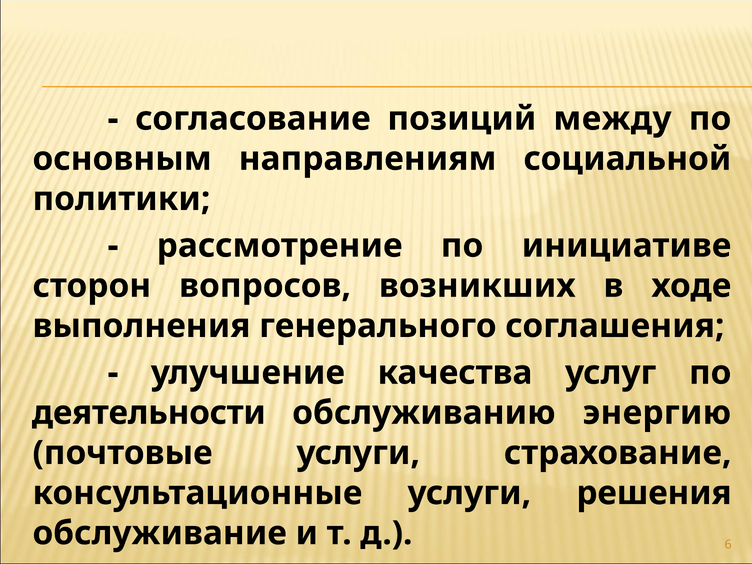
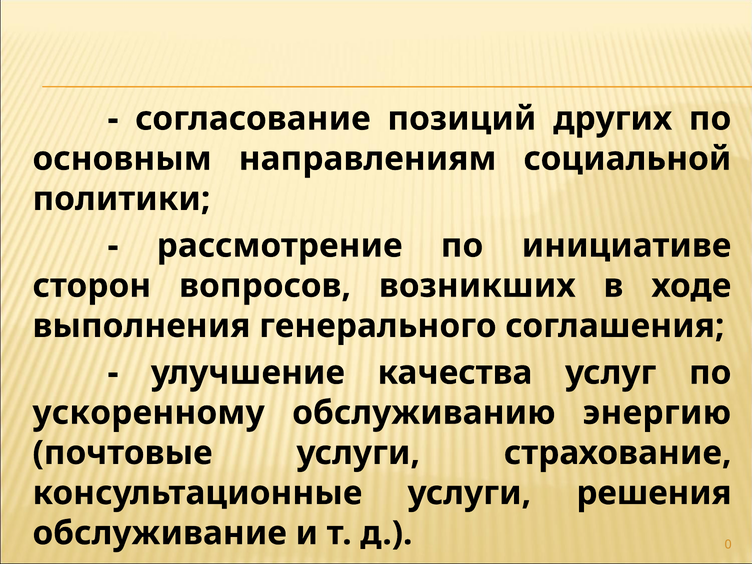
между: между -> других (613, 119)
деятельности: деятельности -> ускоренному (149, 413)
6: 6 -> 0 (728, 545)
